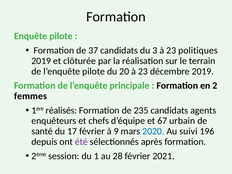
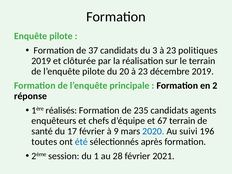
femmes: femmes -> réponse (31, 96)
67 urbain: urbain -> terrain (182, 121)
depuis: depuis -> toutes (44, 142)
été colour: purple -> blue (81, 142)
